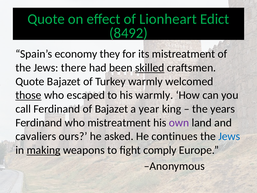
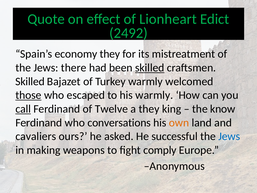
8492: 8492 -> 2492 (128, 33)
Quote: Quote -> Skilled (30, 81)
call underline: none -> present (23, 109)
of Bajazet: Bajazet -> Twelve (111, 109)
a year: year -> they (149, 109)
years: years -> know (223, 109)
who mistreatment: mistreatment -> conversations (119, 123)
own colour: purple -> orange (179, 123)
continues: continues -> successful (175, 136)
making underline: present -> none (44, 150)
